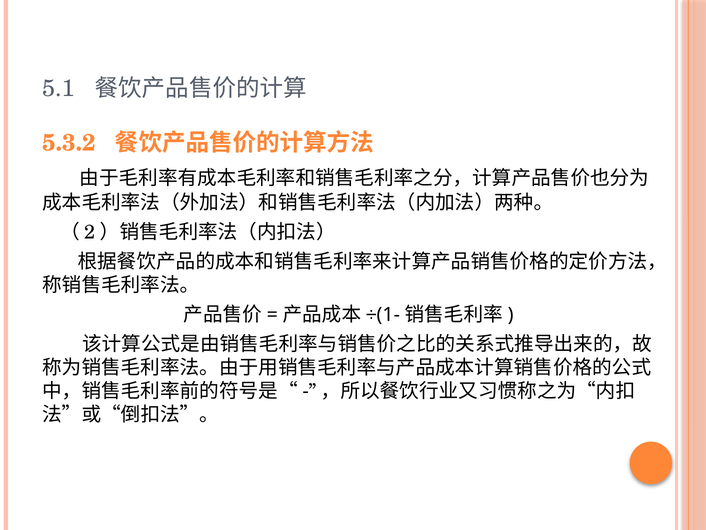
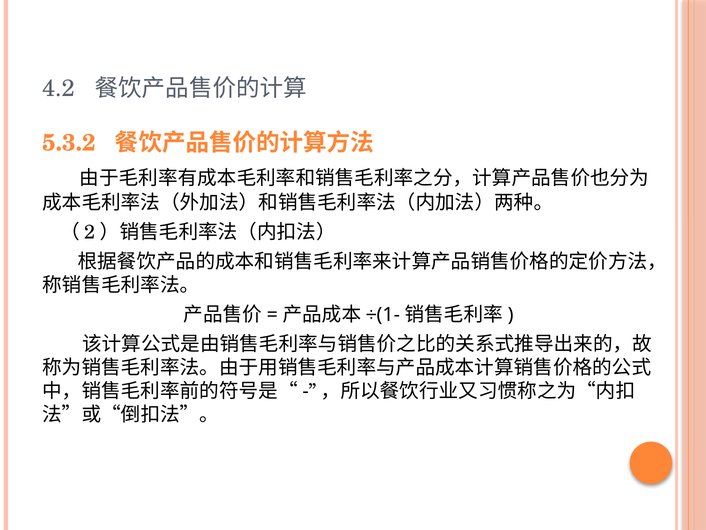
5.1: 5.1 -> 4.2 (59, 88)
